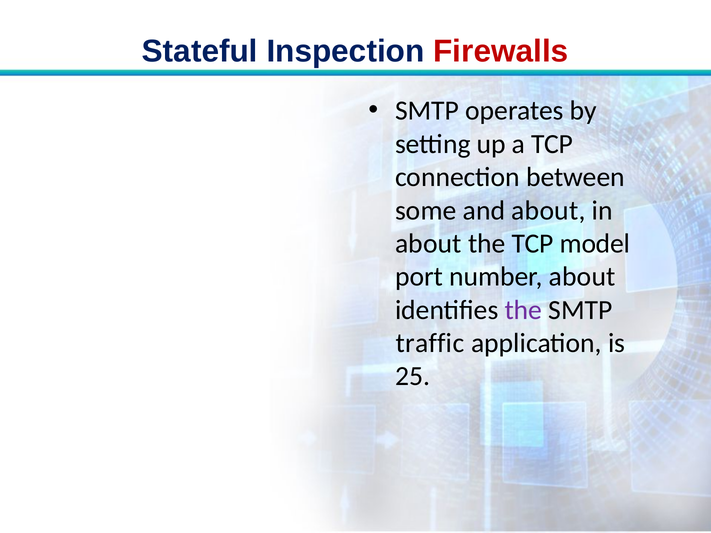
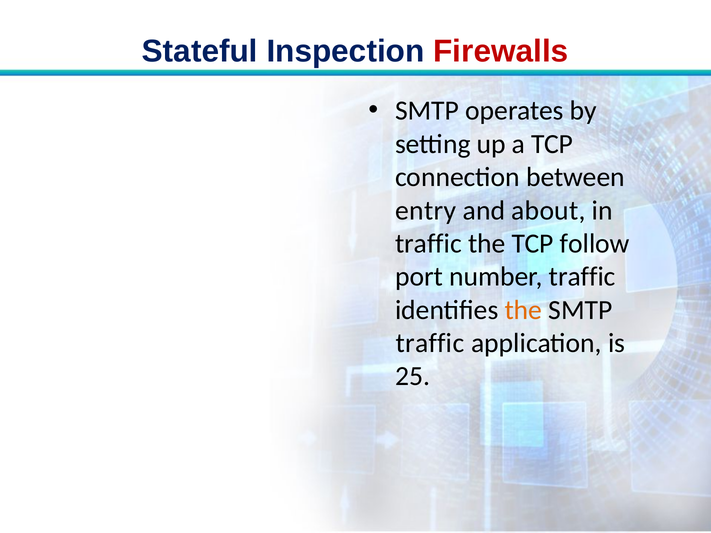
some: some -> entry (426, 210)
about: about -> traffic (428, 244)
model: model -> follow (595, 244)
number about: about -> traffic (582, 277)
the colour: purple -> orange (523, 310)
